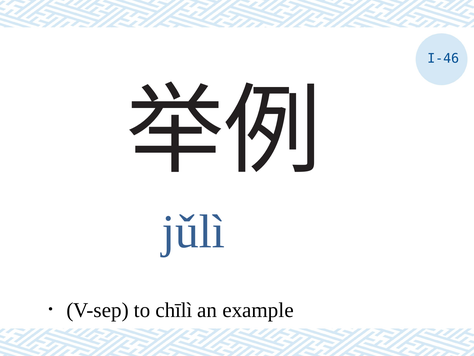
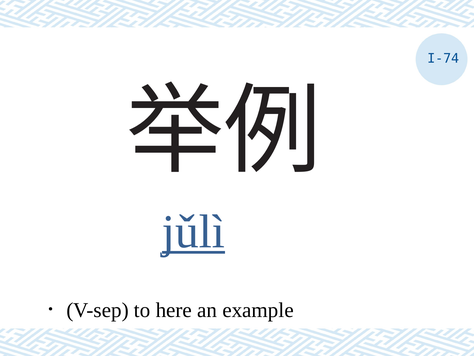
I-46: I-46 -> I-74 (443, 59)
jǔlì underline: none -> present (193, 232)
chīlì: chīlì -> here (174, 310)
